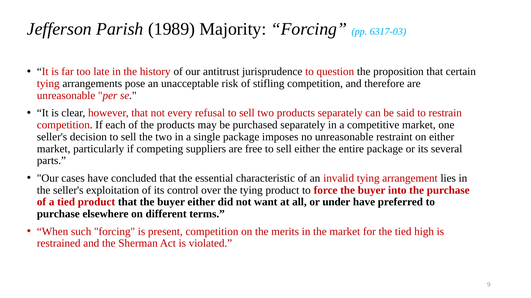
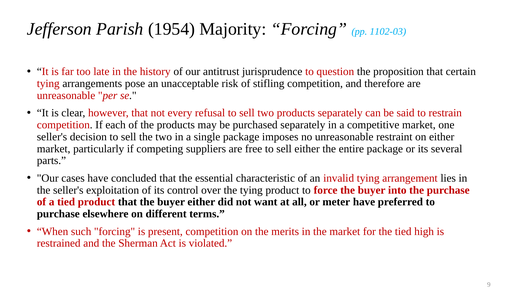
1989: 1989 -> 1954 (172, 29)
6317-03: 6317-03 -> 1102-03 (388, 32)
under: under -> meter (336, 202)
